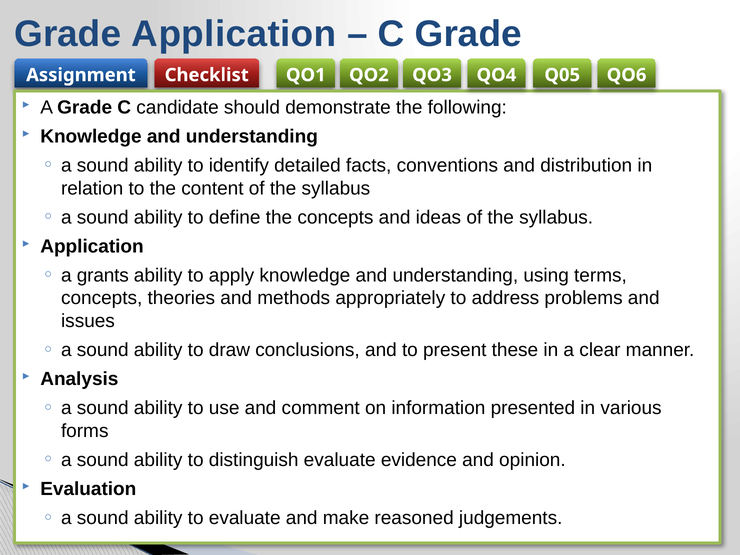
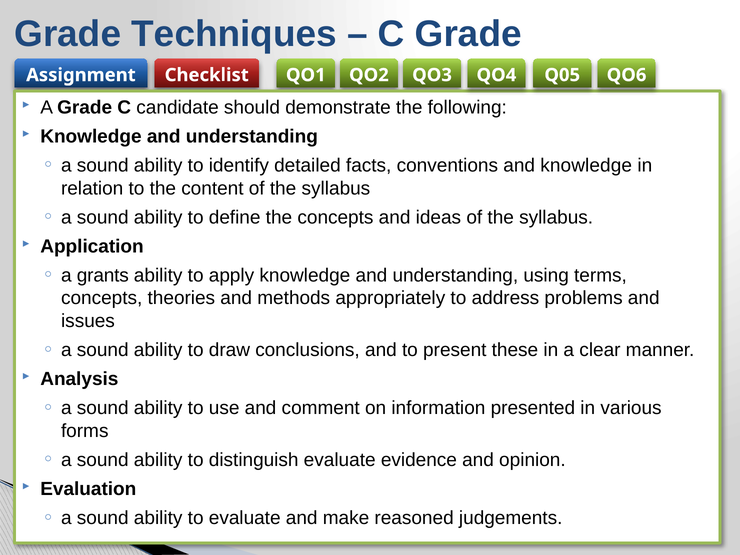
Grade Application: Application -> Techniques (234, 34)
and distribution: distribution -> knowledge (586, 165)
